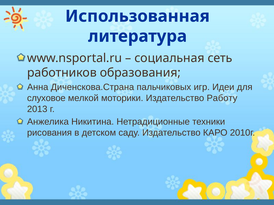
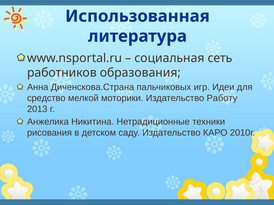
слуховое: слуховое -> средство (46, 98)
